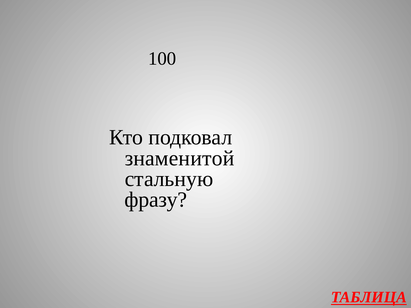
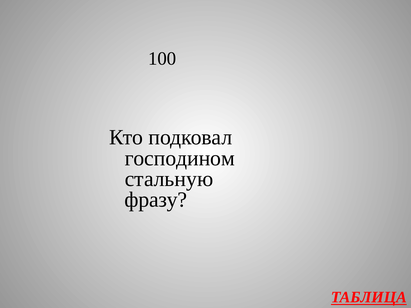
знаменитой: знаменитой -> господином (180, 158)
